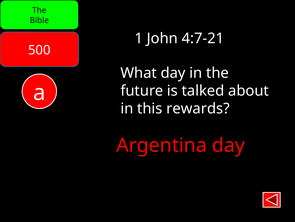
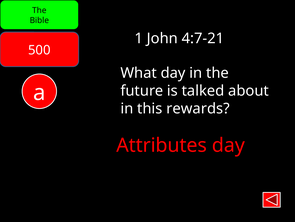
Argentina: Argentina -> Attributes (162, 145)
